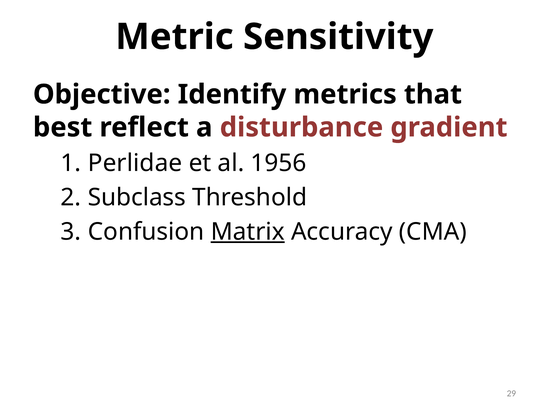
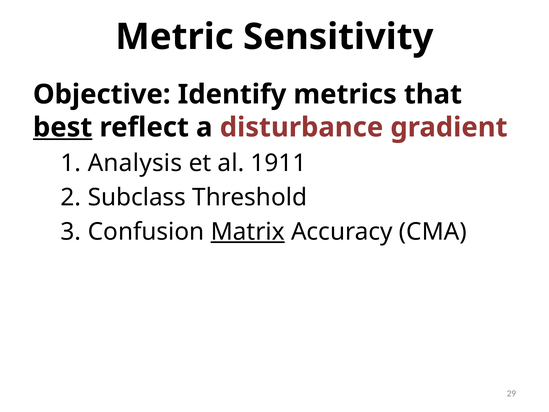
best underline: none -> present (63, 127)
Perlidae: Perlidae -> Analysis (135, 163)
1956: 1956 -> 1911 (278, 163)
